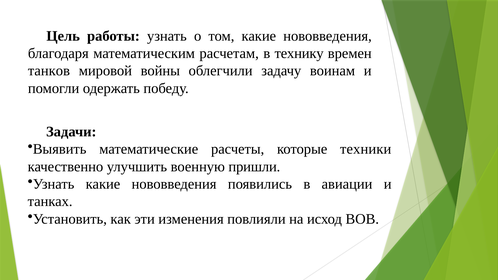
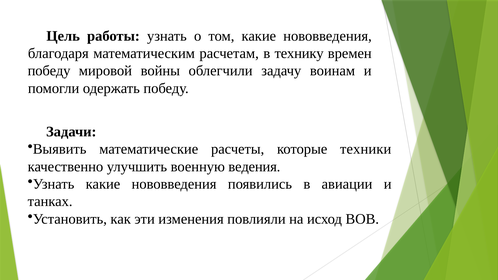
танков: танков -> победу (49, 71)
пришли: пришли -> ведения (254, 167)
